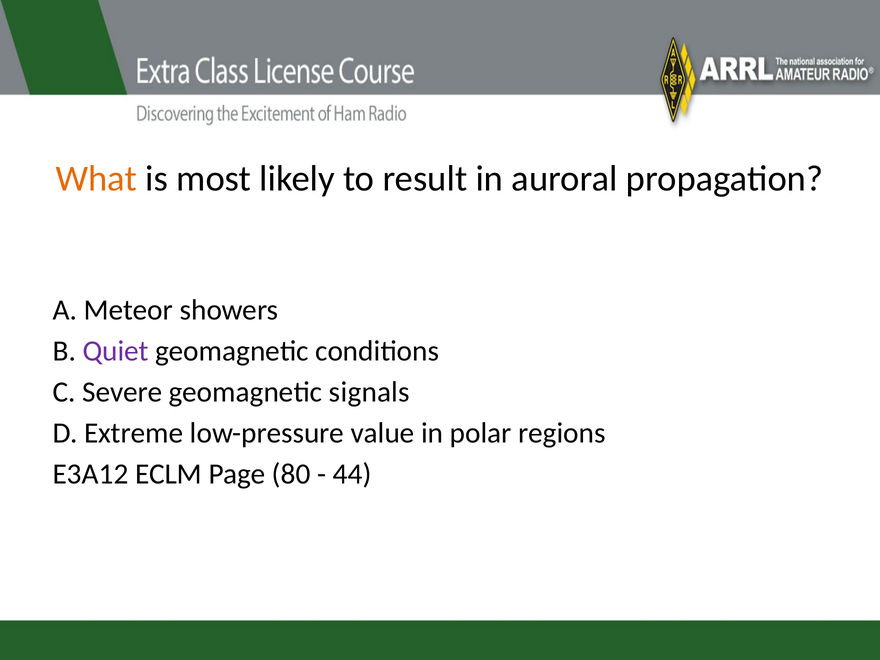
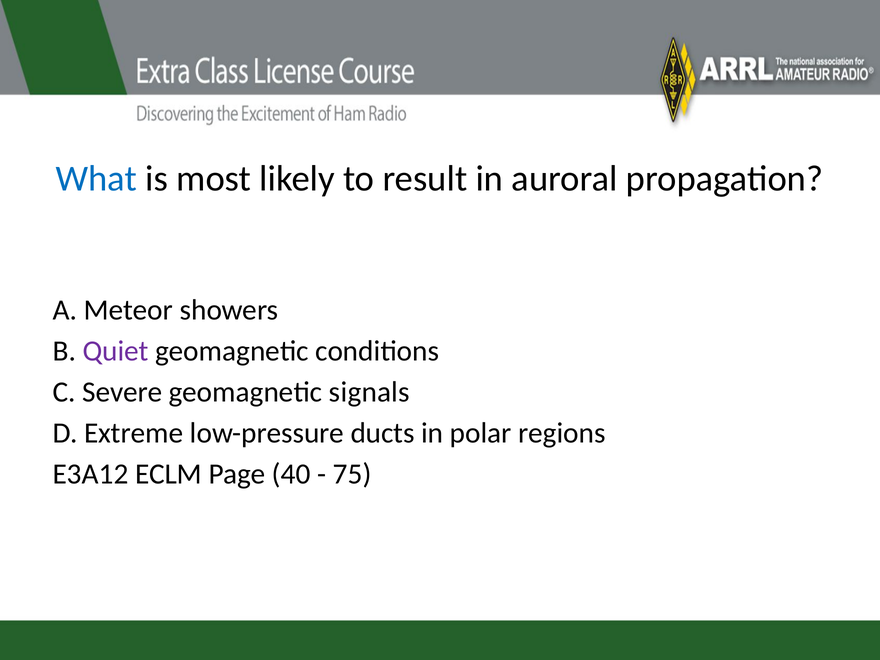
What colour: orange -> blue (96, 178)
value: value -> ducts (383, 433)
80: 80 -> 40 (291, 474)
44: 44 -> 75 (352, 474)
